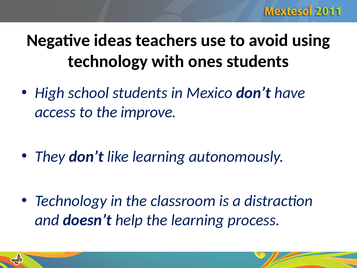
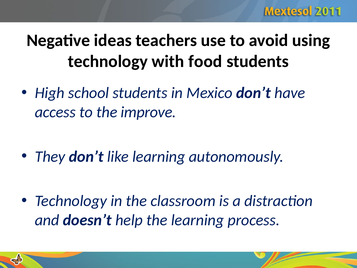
ones: ones -> food (205, 61)
